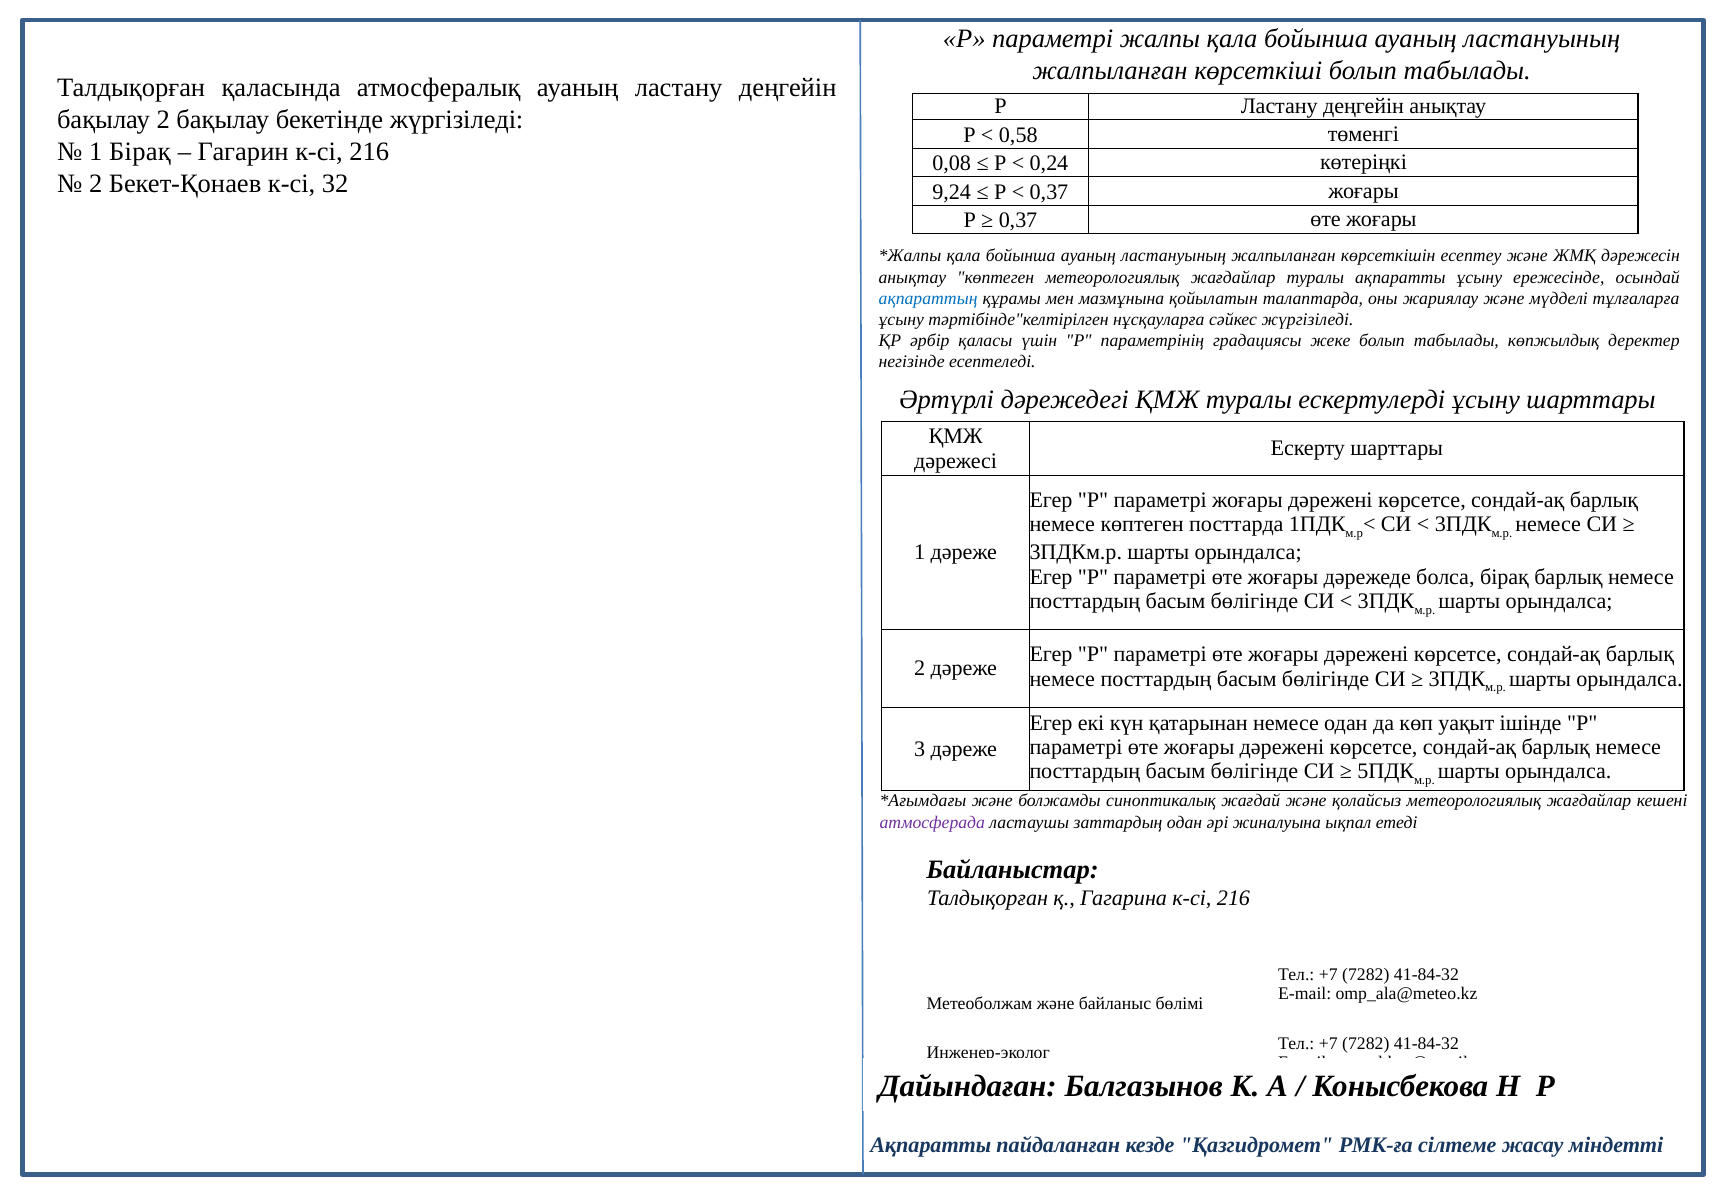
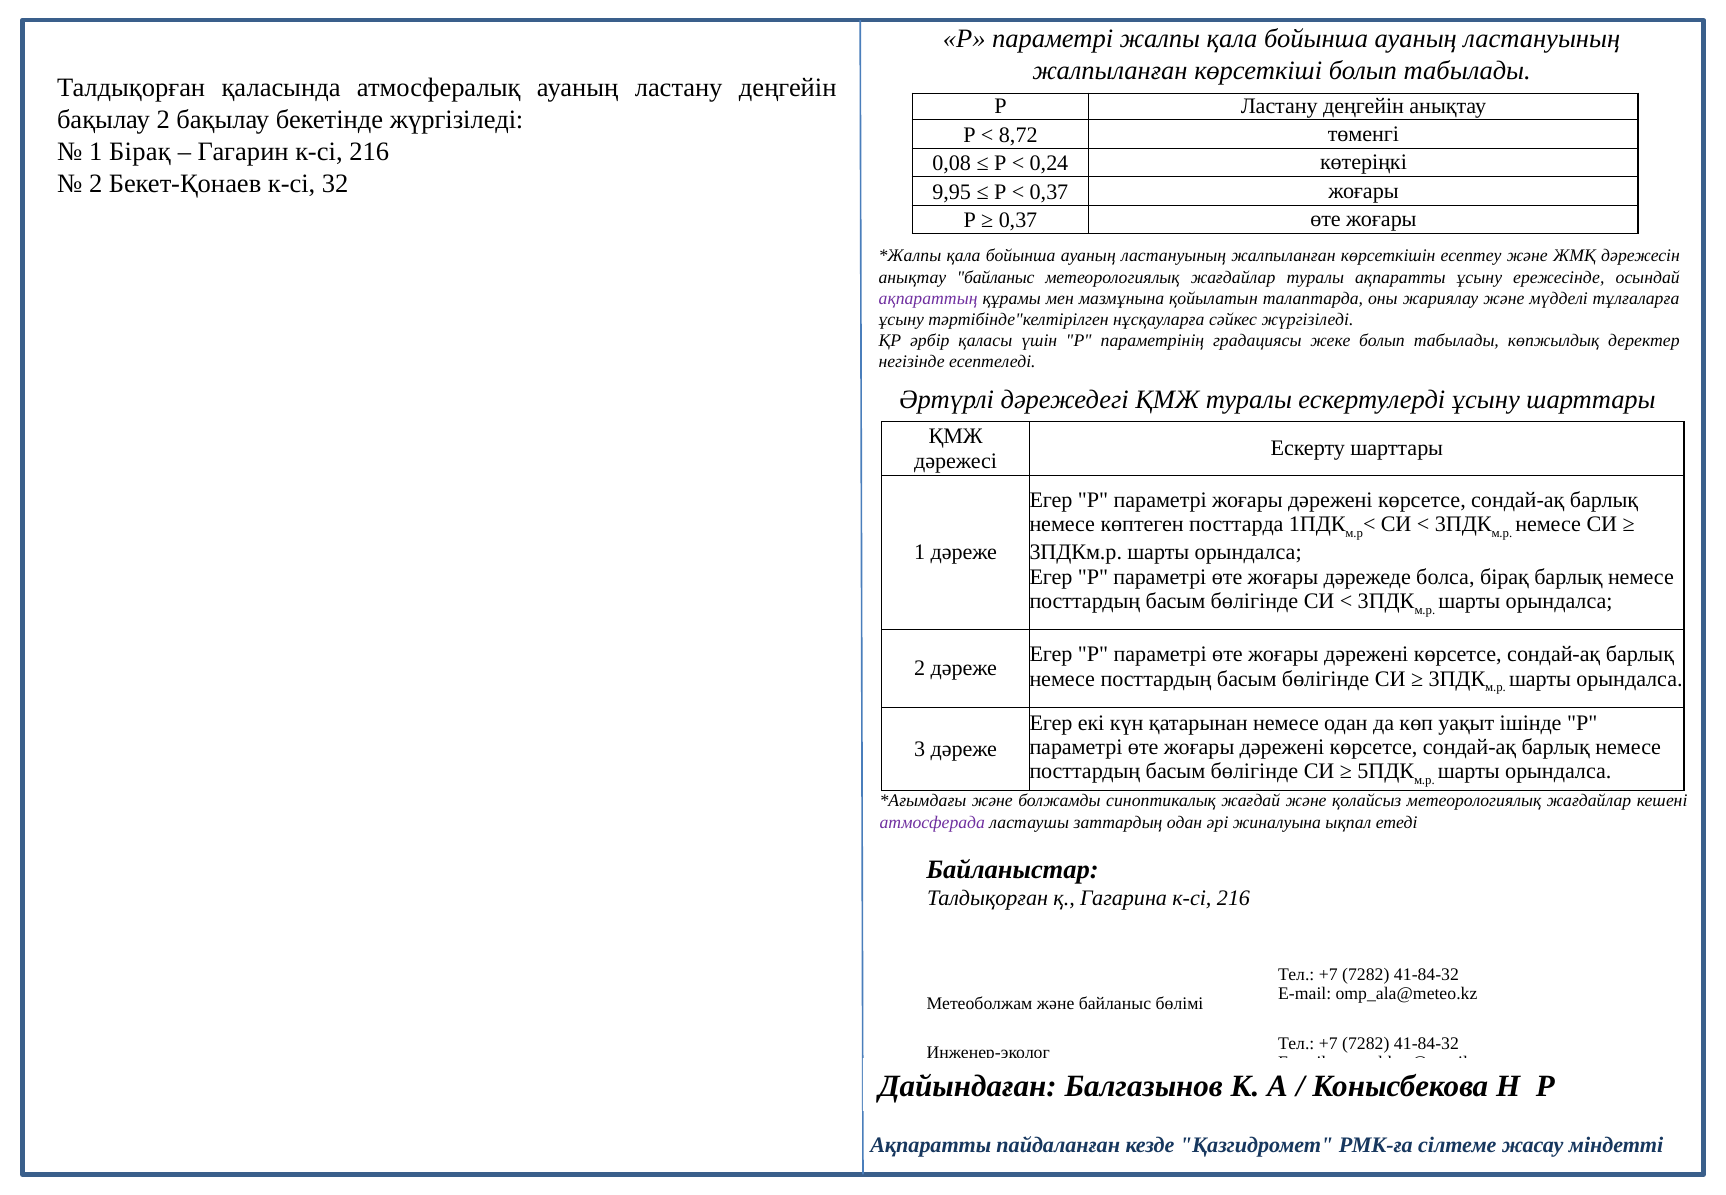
0,58: 0,58 -> 8,72 (1018, 135)
9,24: 9,24 -> 9,95 (952, 192)
анықтау көптеген: көптеген -> байланыс (996, 277)
ақпараттың colour: blue -> purple (928, 299)
